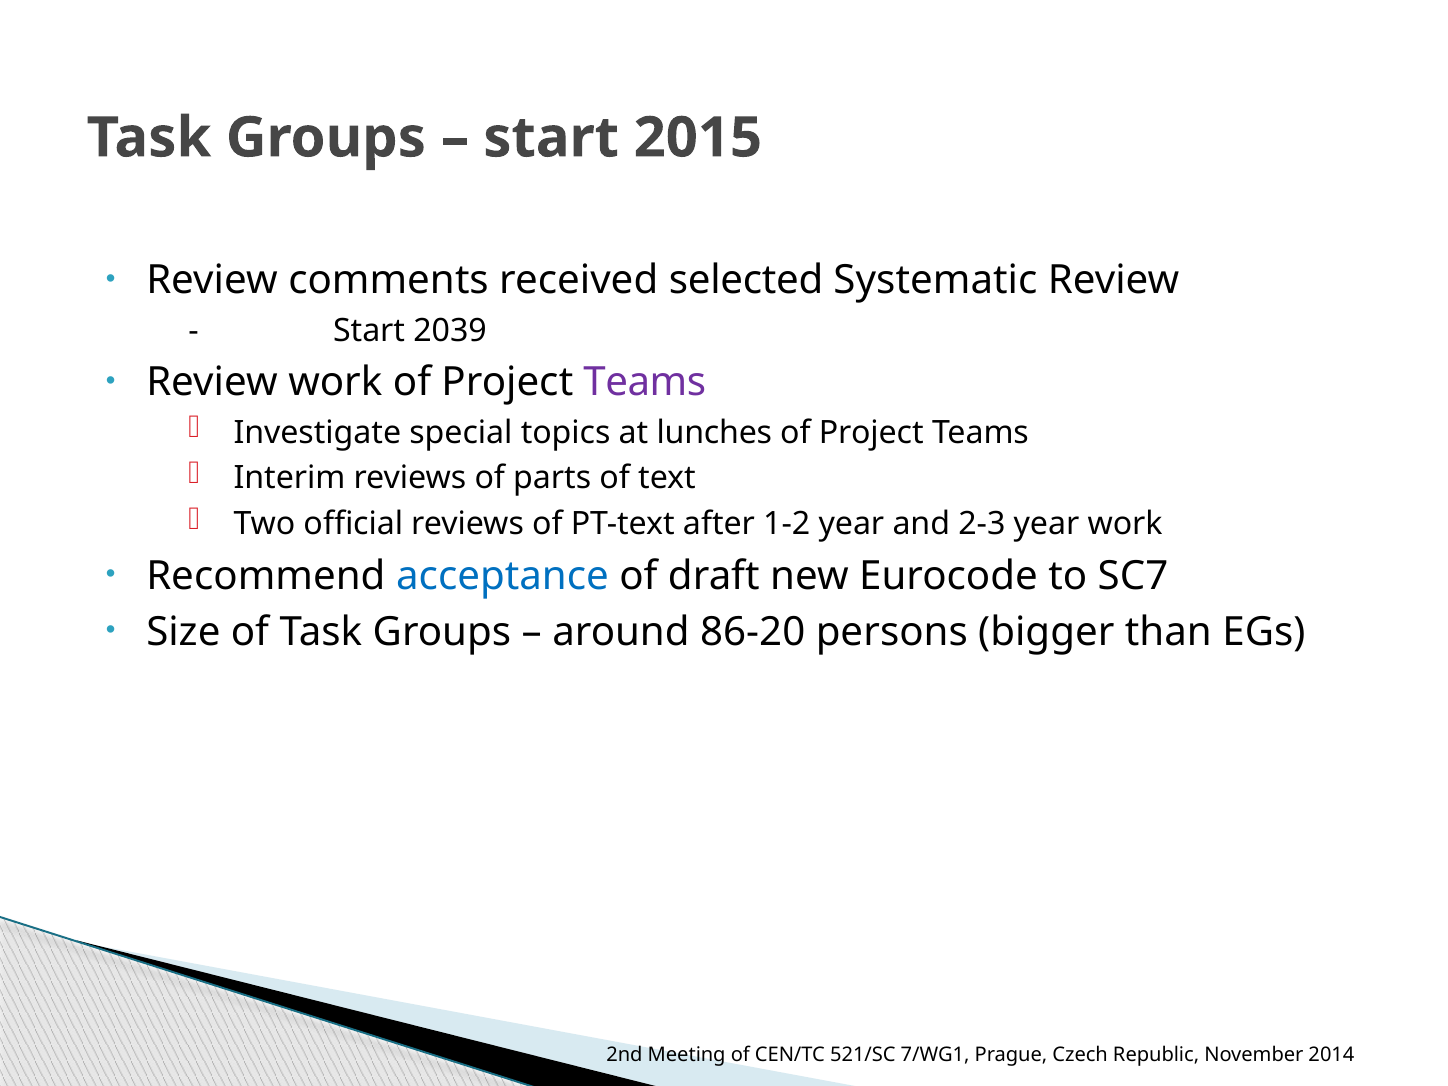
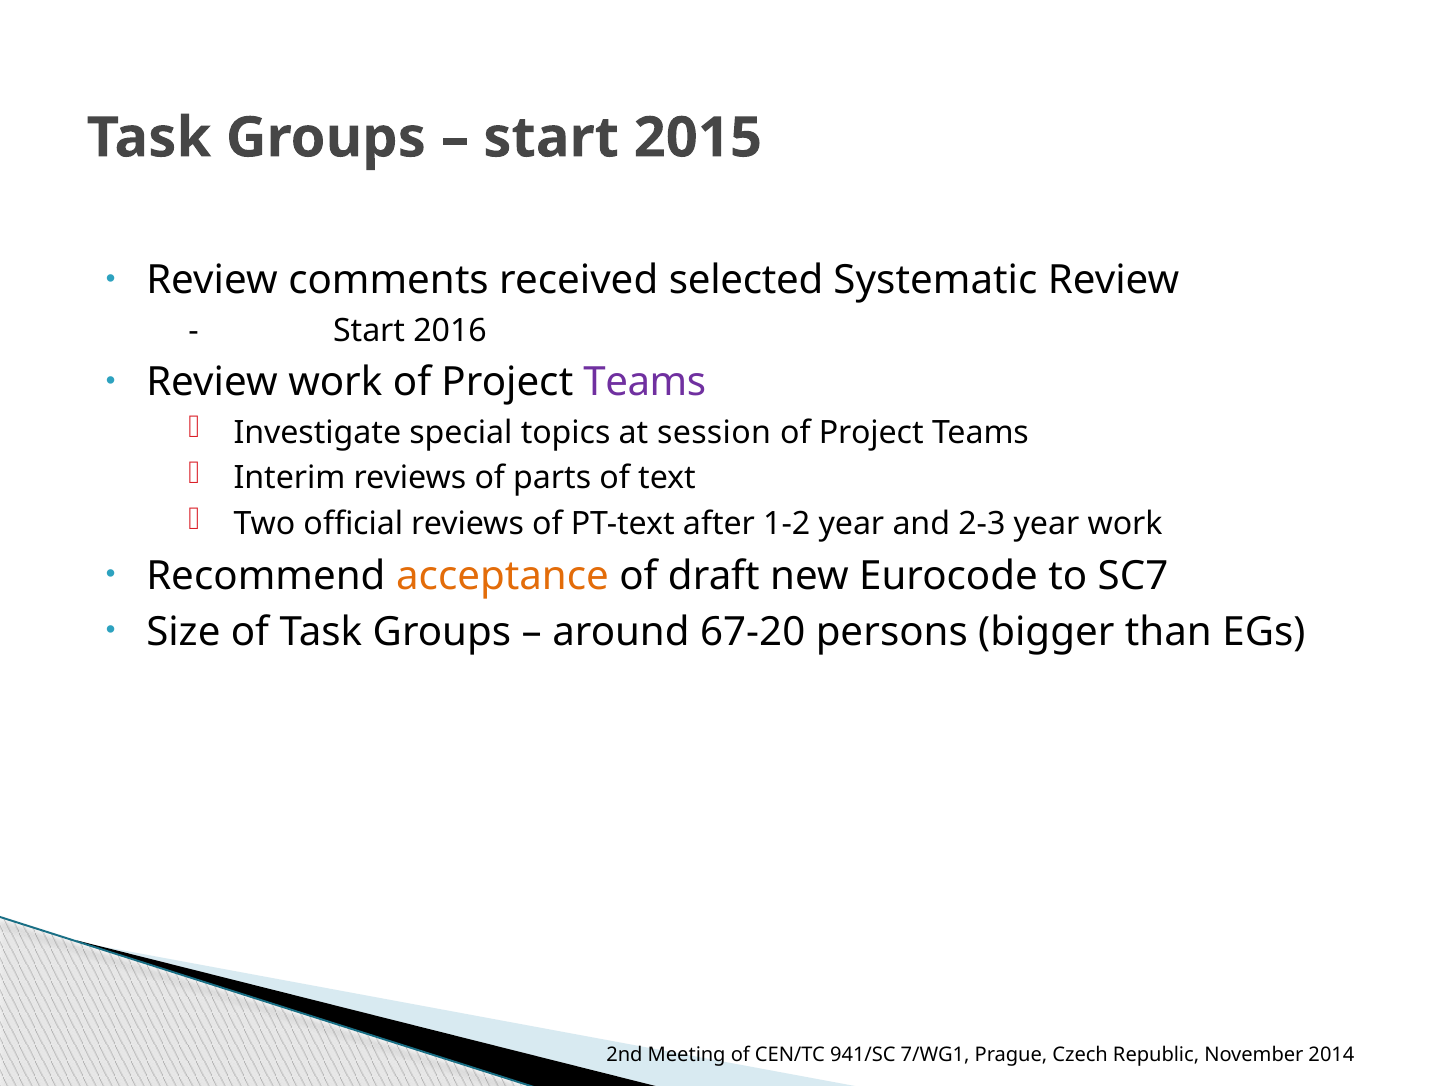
2039: 2039 -> 2016 (450, 331)
lunches: lunches -> session (714, 433)
acceptance colour: blue -> orange (503, 576)
86-20: 86-20 -> 67-20 (753, 632)
521/SC: 521/SC -> 941/SC (863, 1055)
